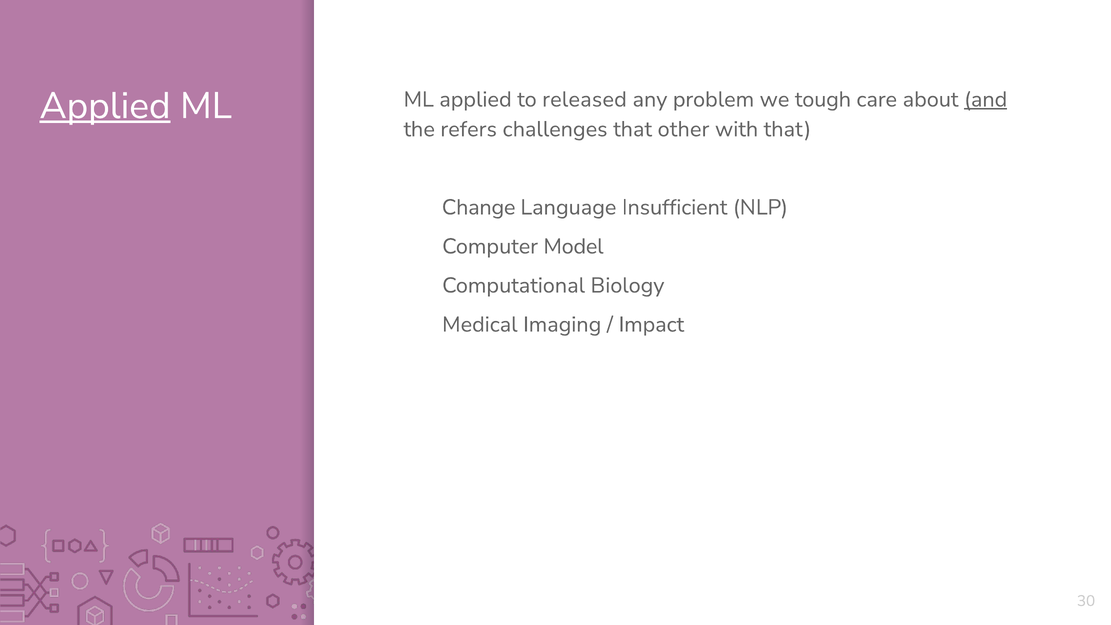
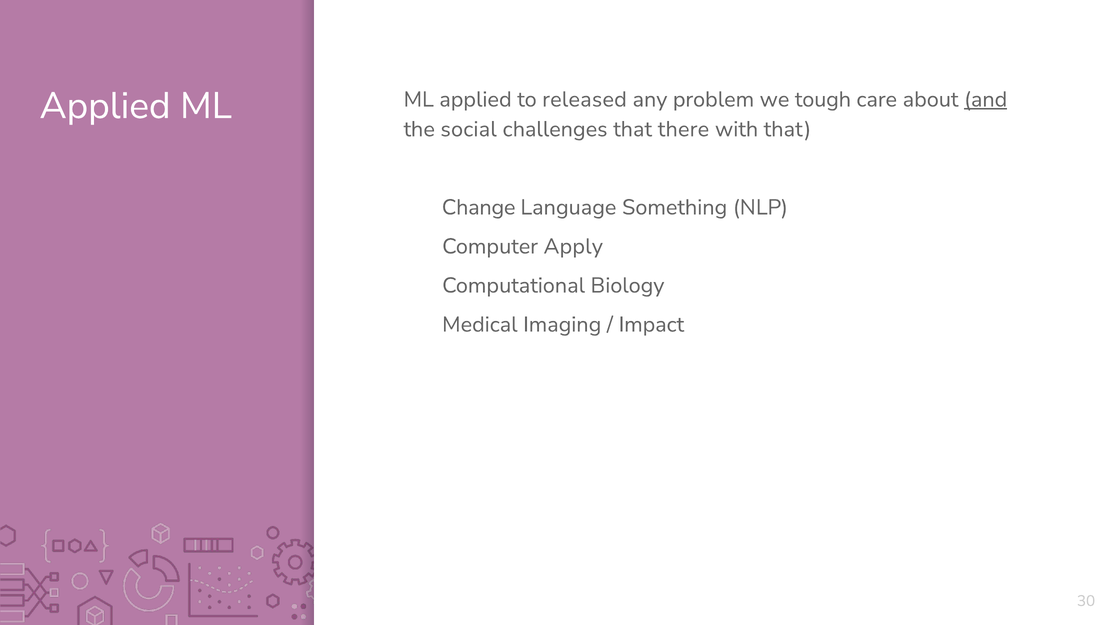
Applied underline: present -> none (105, 106)
refers: refers -> social (469, 129)
other: other -> there (683, 129)
Insufficient: Insufficient -> Something (675, 207)
Model: Model -> Apply (573, 246)
